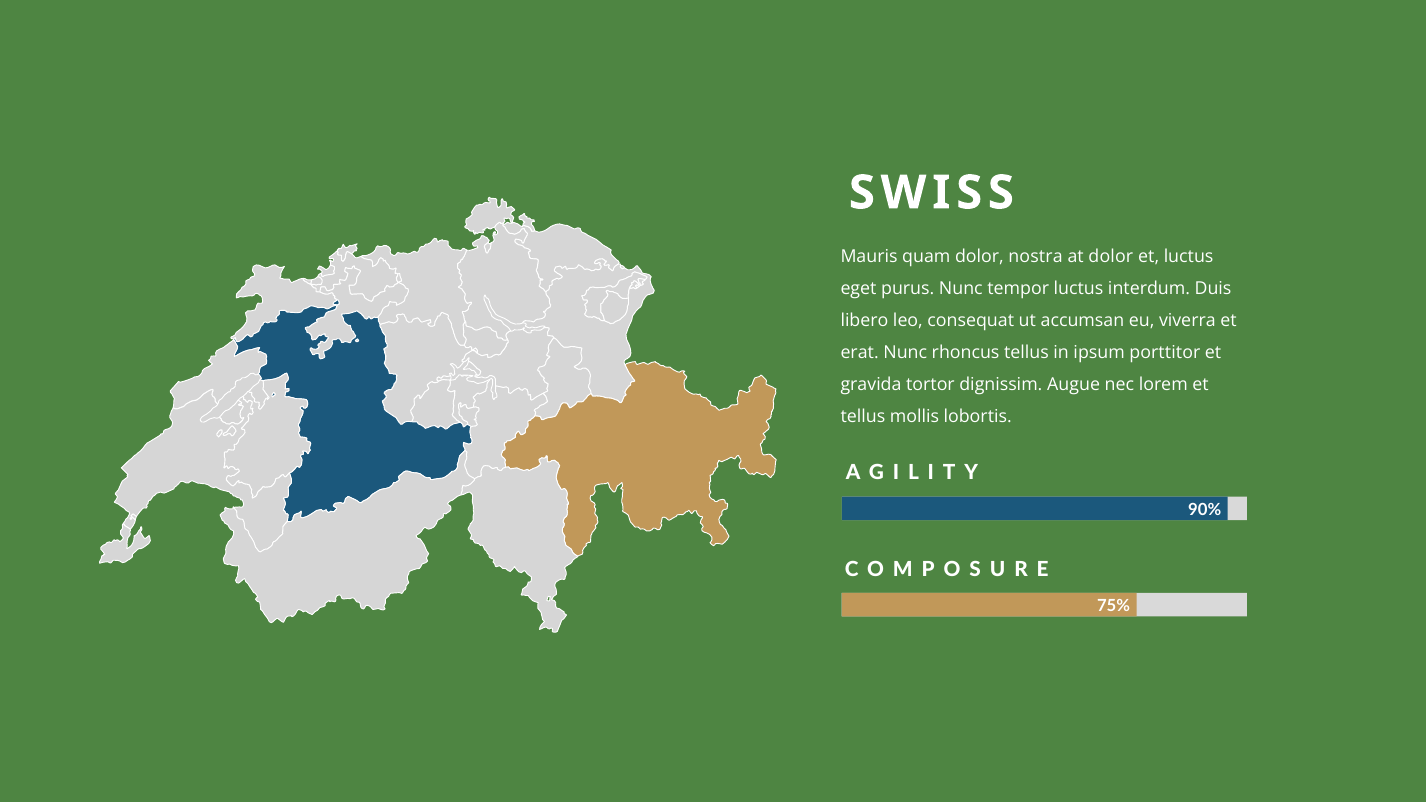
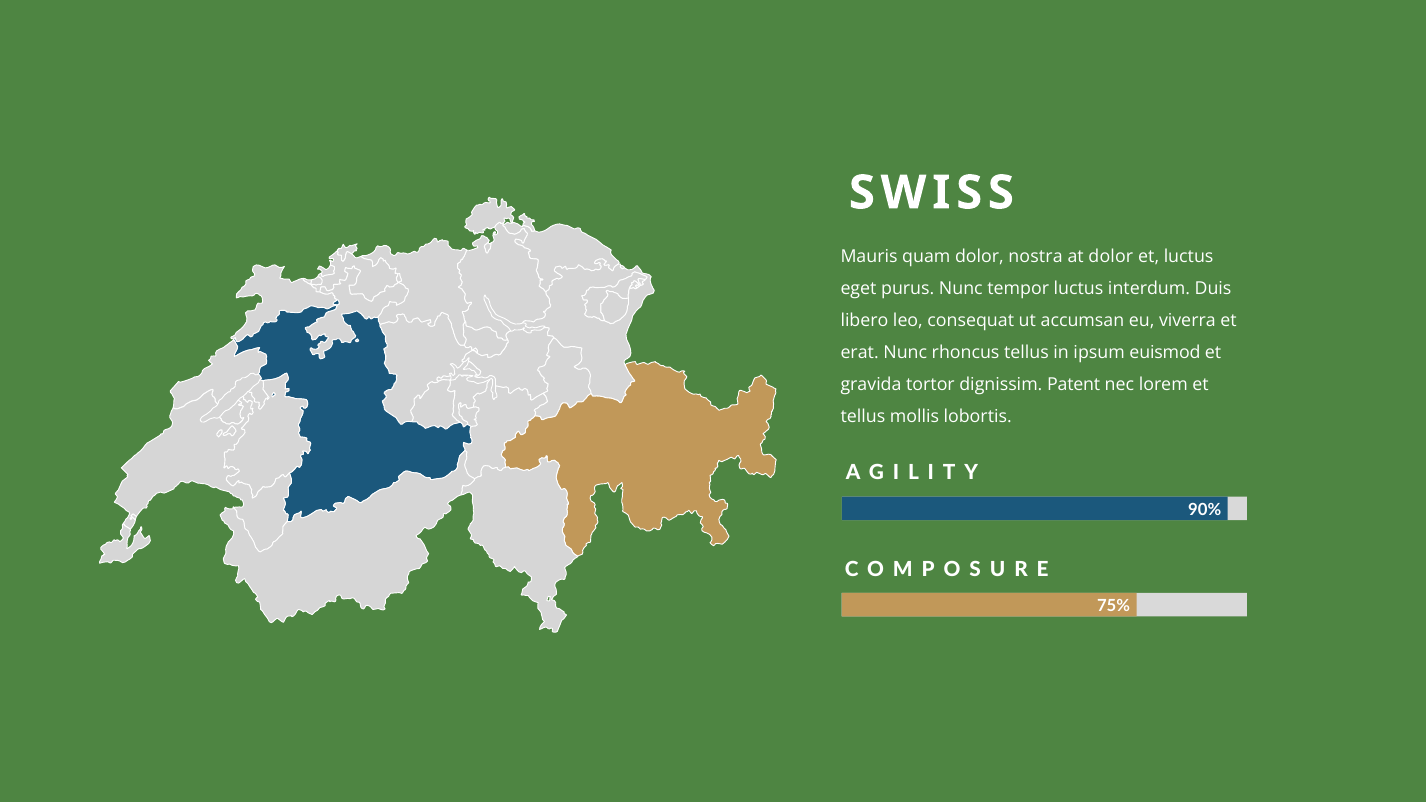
porttitor: porttitor -> euismod (1165, 353)
Augue: Augue -> Patent (1074, 385)
